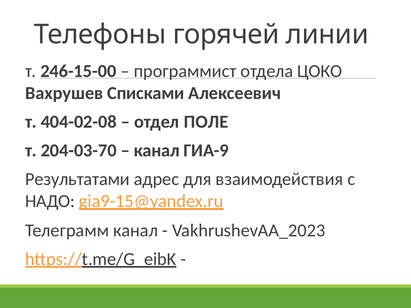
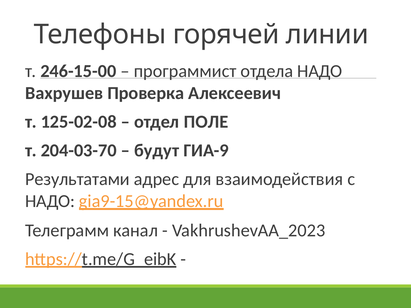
отдела ЦОКО: ЦОКО -> НАДО (320, 71)
Списками: Списками -> Проверка (146, 93)
404-02-08: 404-02-08 -> 125-02-08 (79, 122)
канал: канал -> будут (157, 151)
